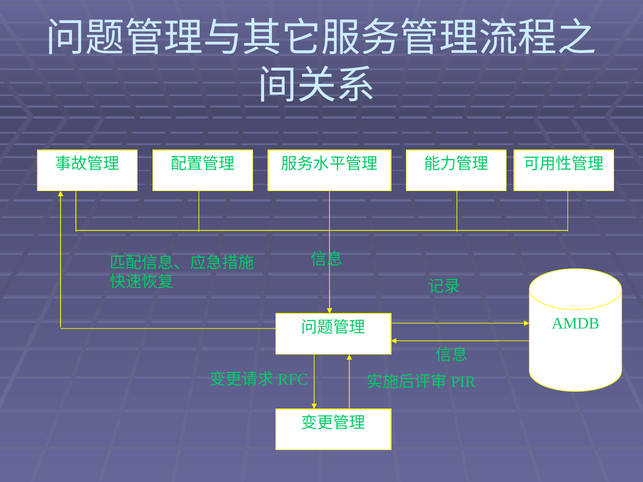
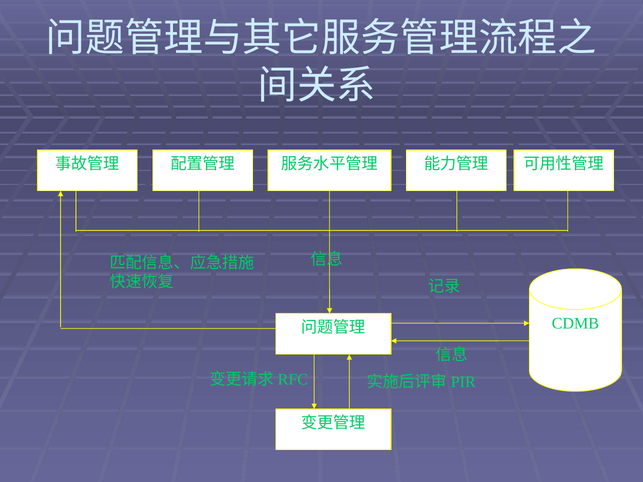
AMDB: AMDB -> CDMB (575, 324)
